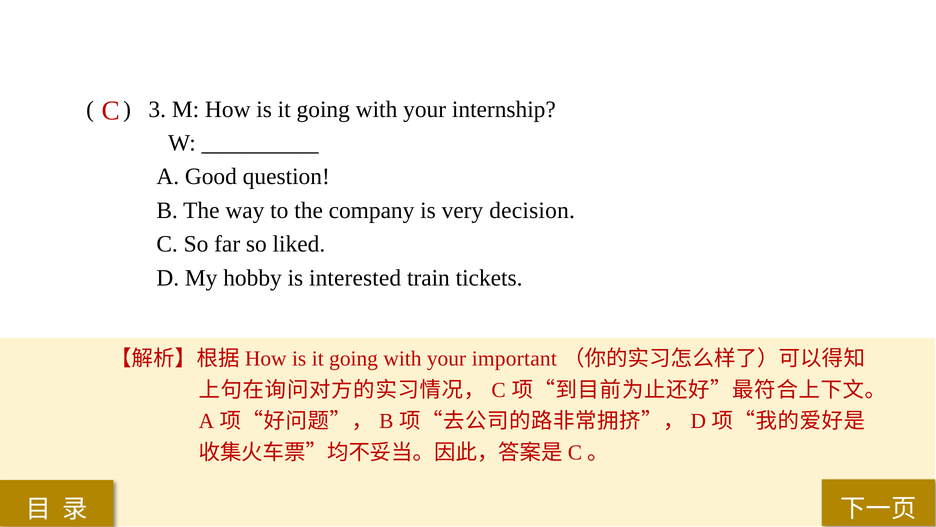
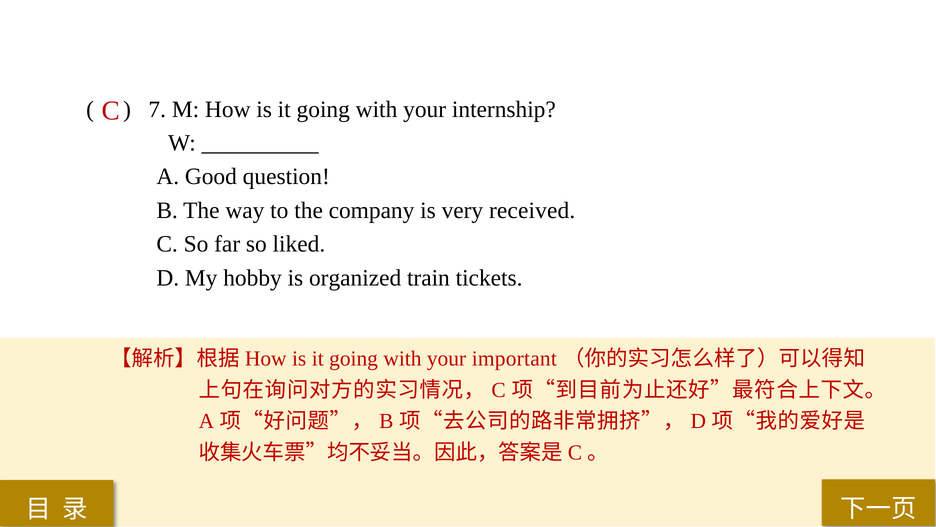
3: 3 -> 7 (157, 109)
decision: decision -> received (532, 210)
interested: interested -> organized (355, 278)
